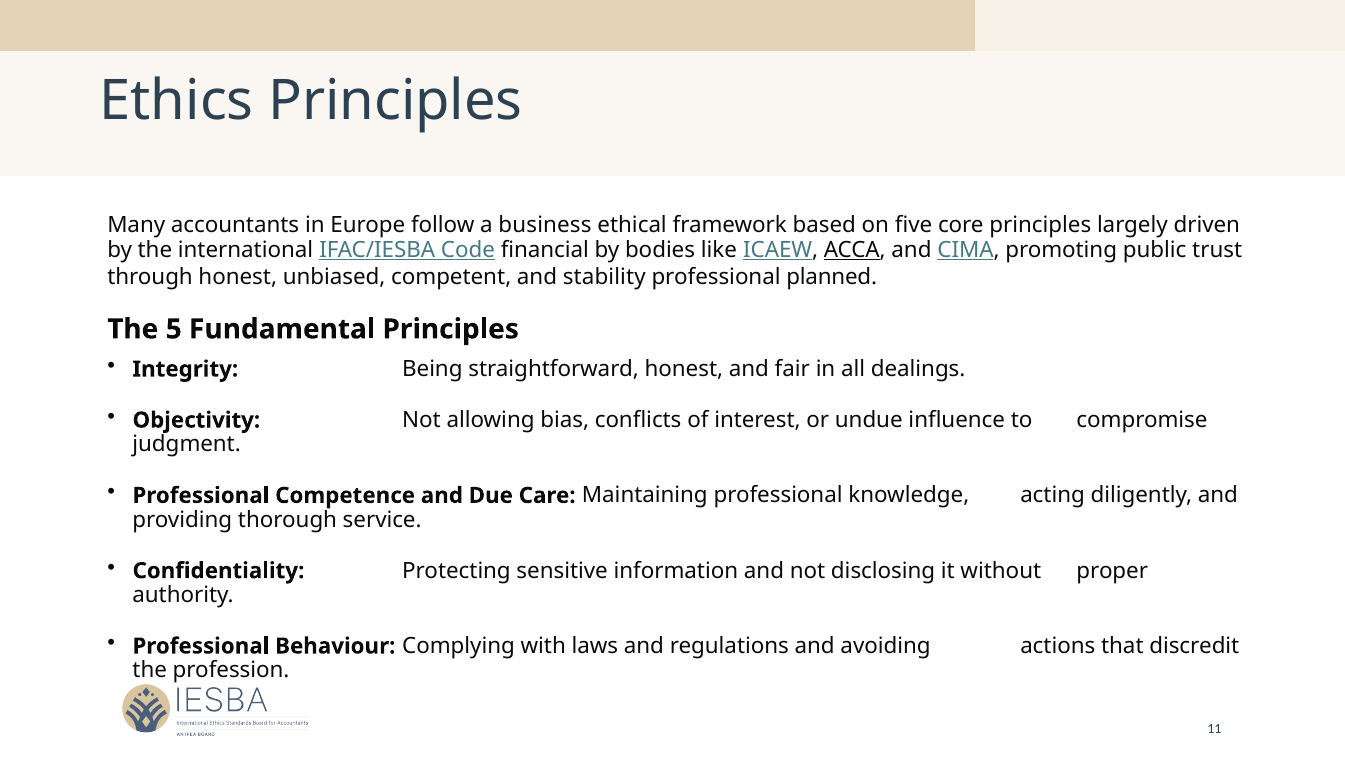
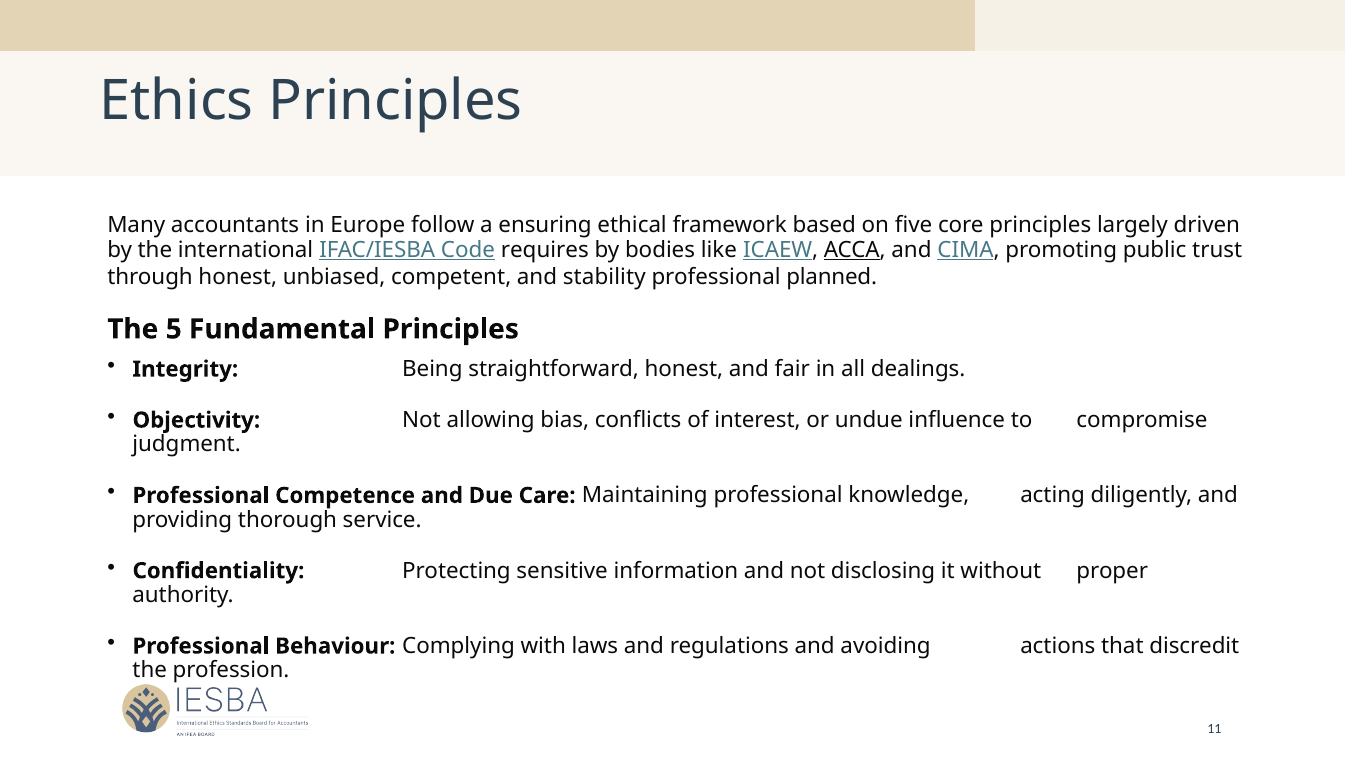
business: business -> ensuring (545, 225)
financial: financial -> requires (545, 249)
